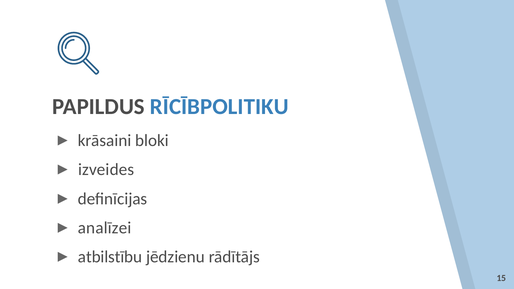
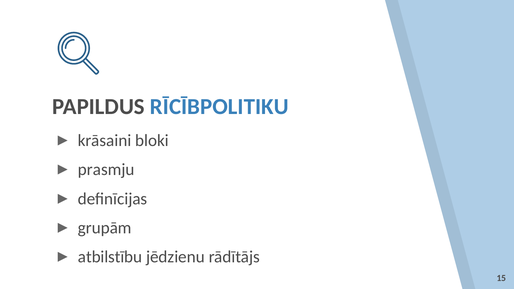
izveides: izveides -> prasmju (106, 170)
analīzei: analīzei -> grupām (105, 228)
